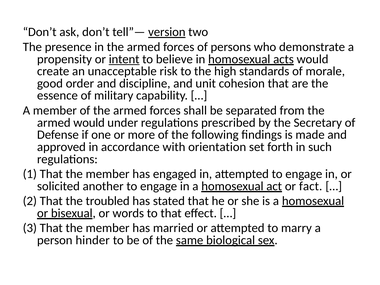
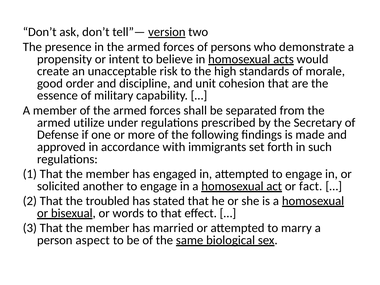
intent underline: present -> none (124, 59)
armed would: would -> utilize (89, 123)
orientation: orientation -> immigrants (217, 147)
hinder: hinder -> aspect (93, 240)
